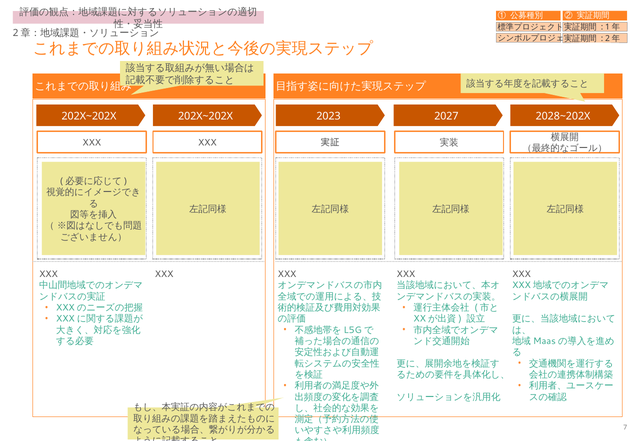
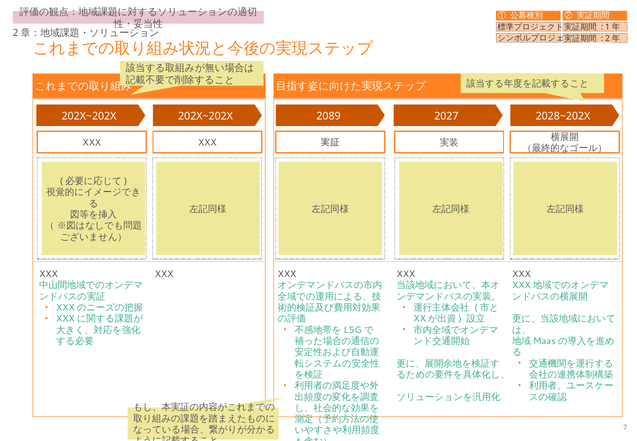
2023: 2023 -> 2089 (329, 116)
